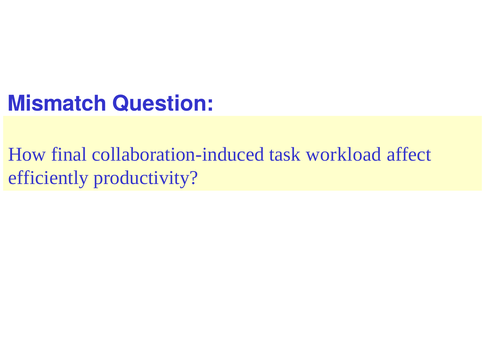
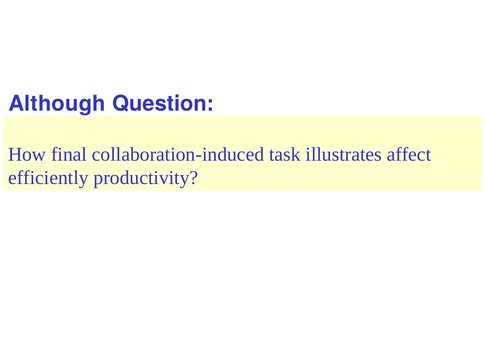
Mismatch: Mismatch -> Although (57, 104)
workload: workload -> illustrates (344, 155)
